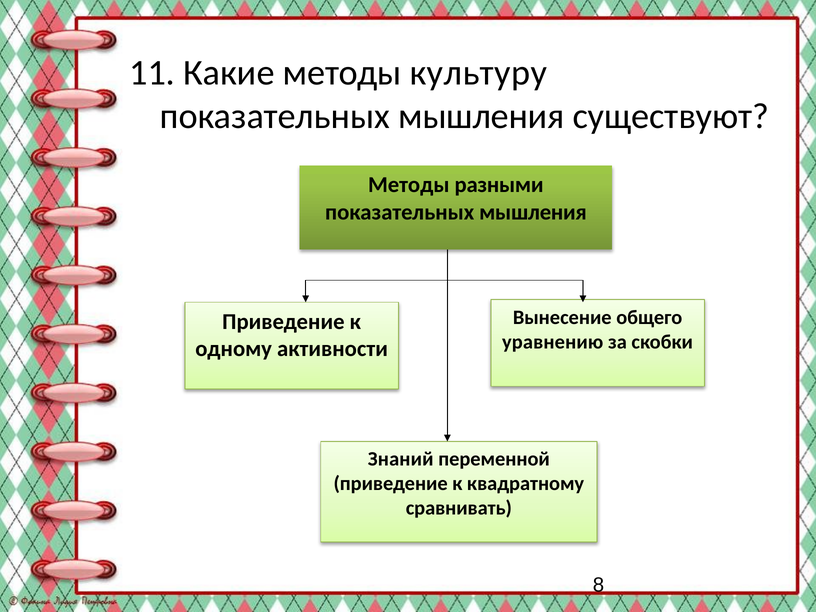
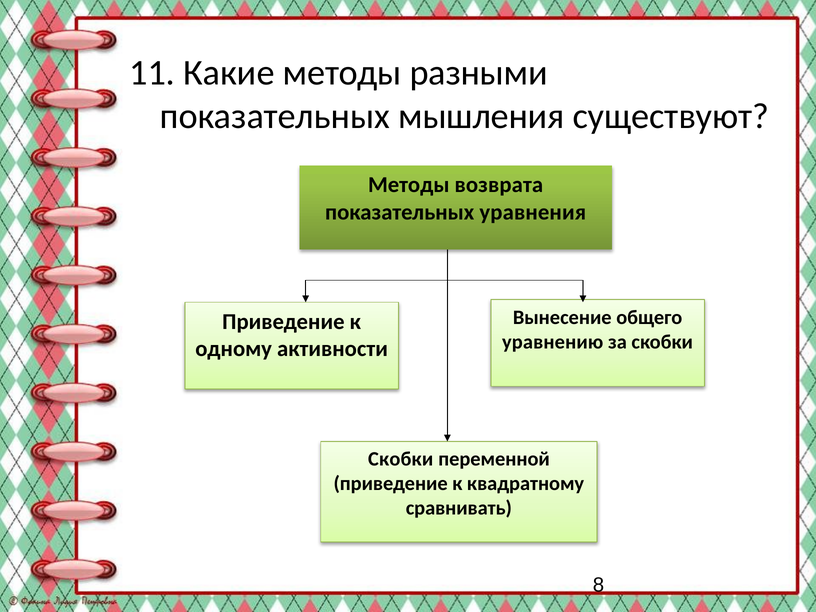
культуру: культуру -> разными (479, 73)
разными: разными -> возврата (499, 185)
мышления: мышления -> уравнения (533, 212)
Знаний: Знаний -> Скобки (401, 459)
